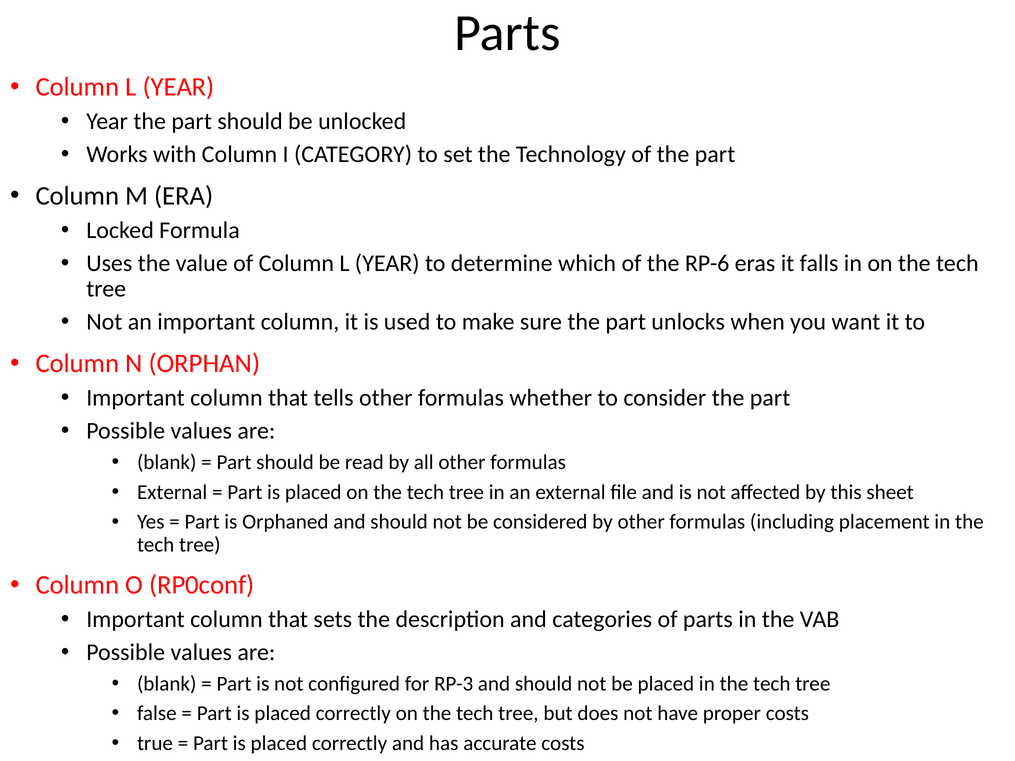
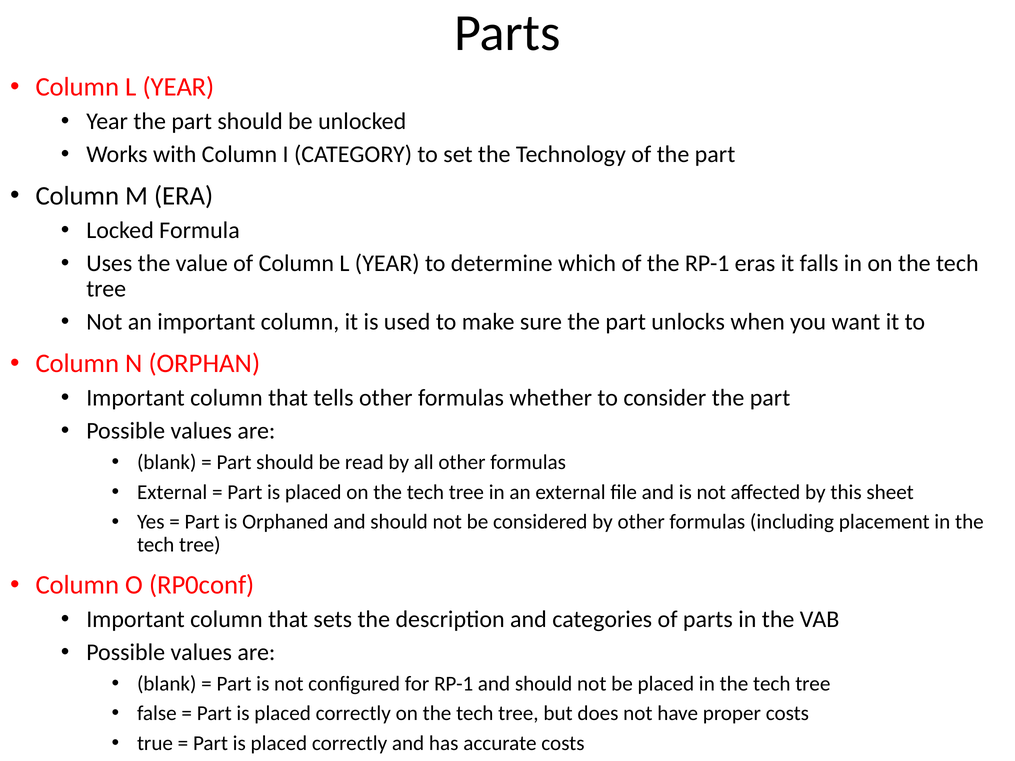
the RP-6: RP-6 -> RP-1 (707, 263)
for RP-3: RP-3 -> RP-1 (454, 684)
